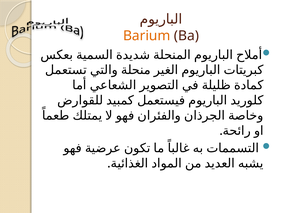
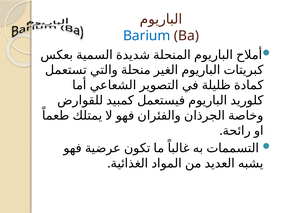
Barium colour: orange -> blue (147, 36)
